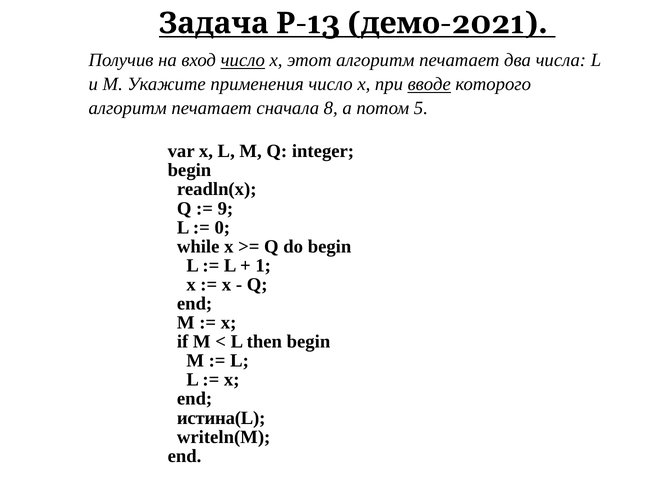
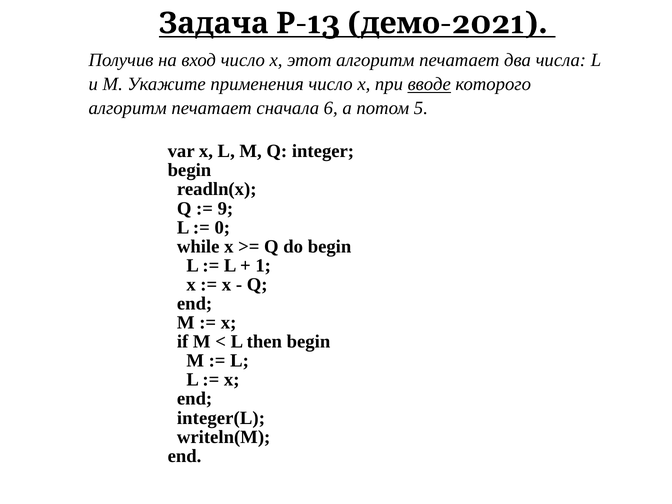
число underline: present -> none (243, 60)
8: 8 -> 6 (331, 108)
истина(L: истина(L -> integer(L (221, 418)
